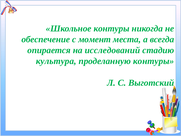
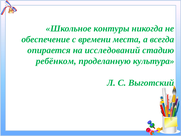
момент: момент -> времени (95, 39)
культура: культура -> ребёнком (56, 61)
проделанную контуры: контуры -> культура (154, 61)
